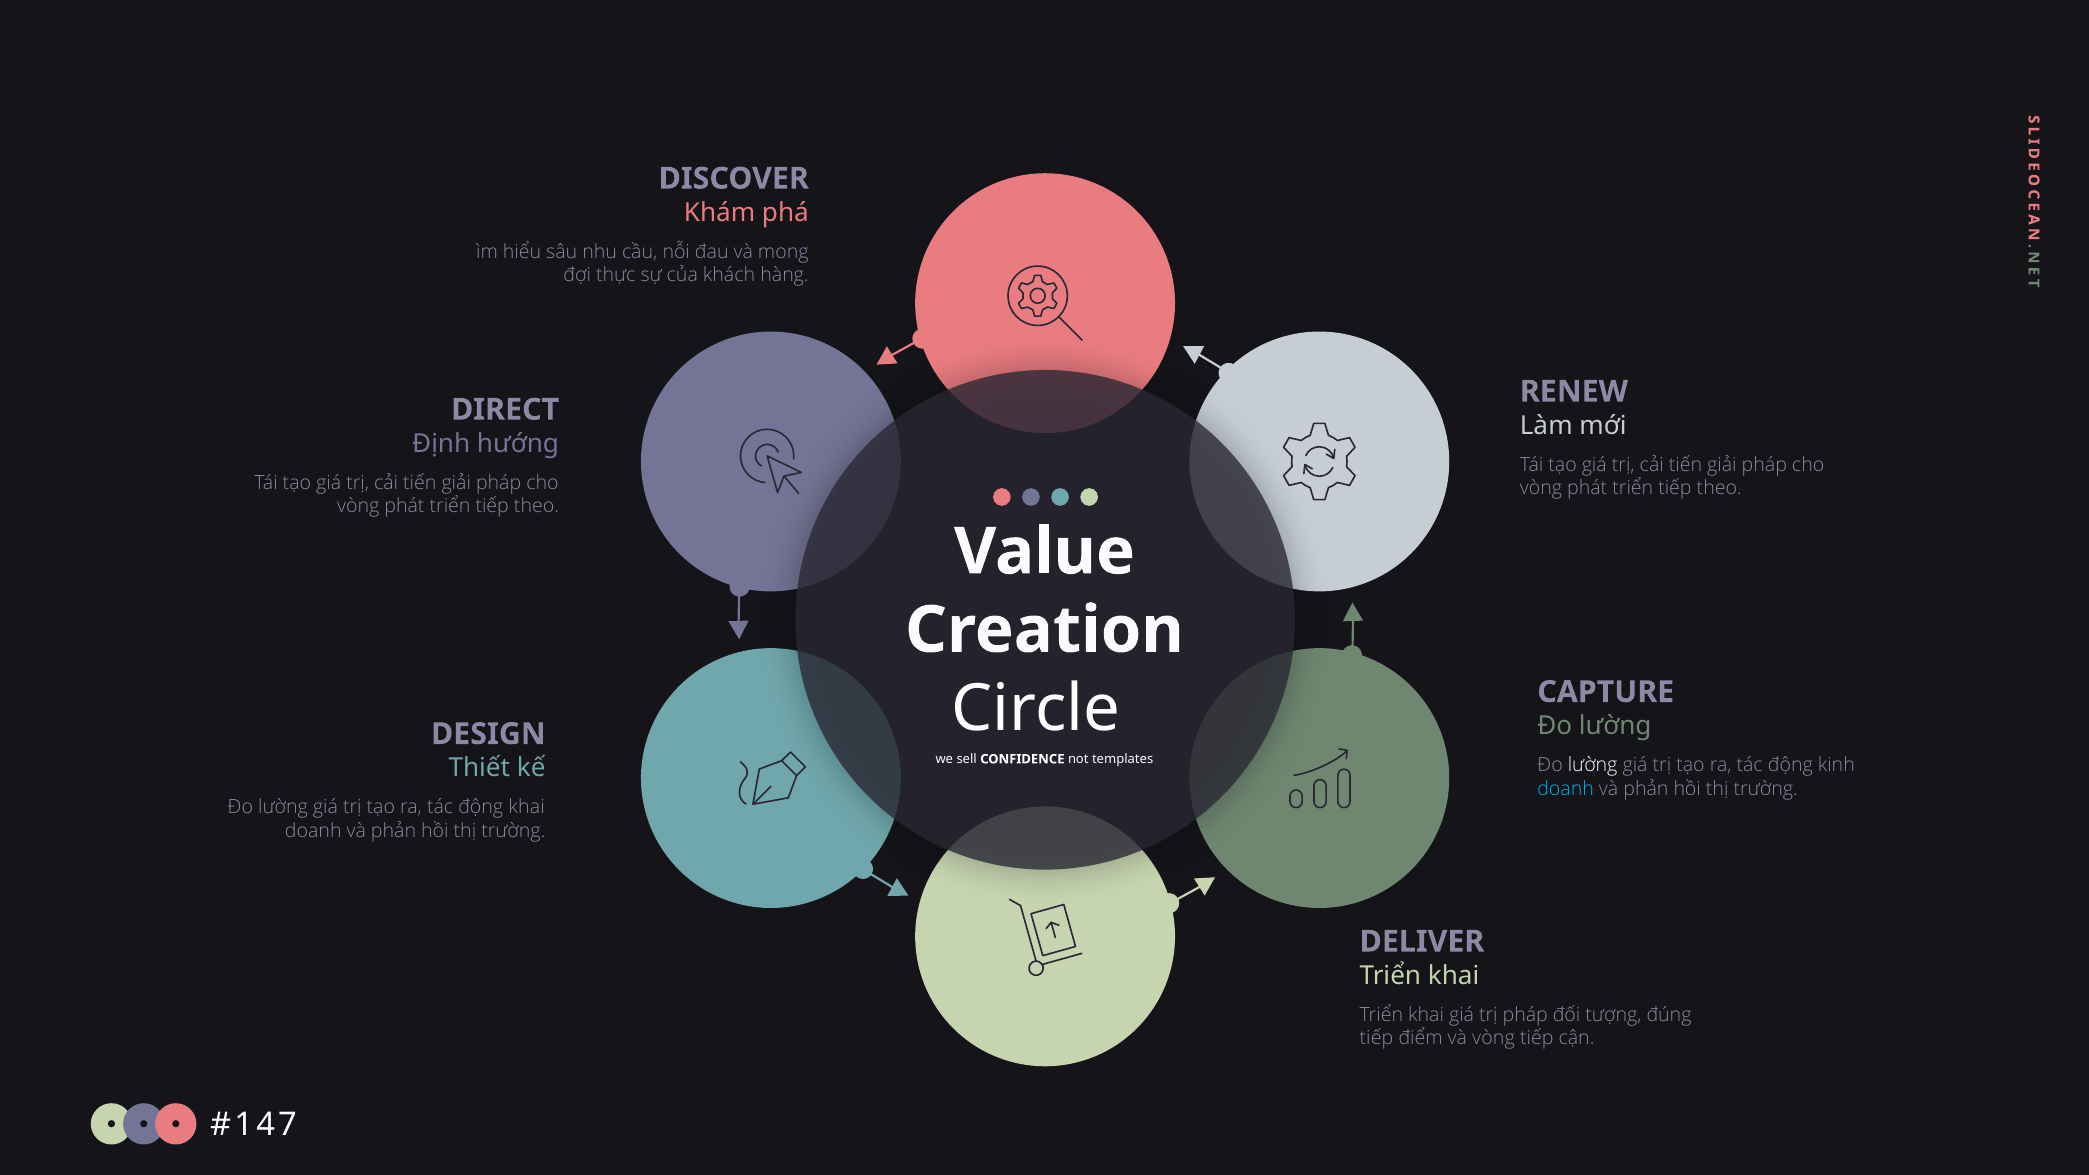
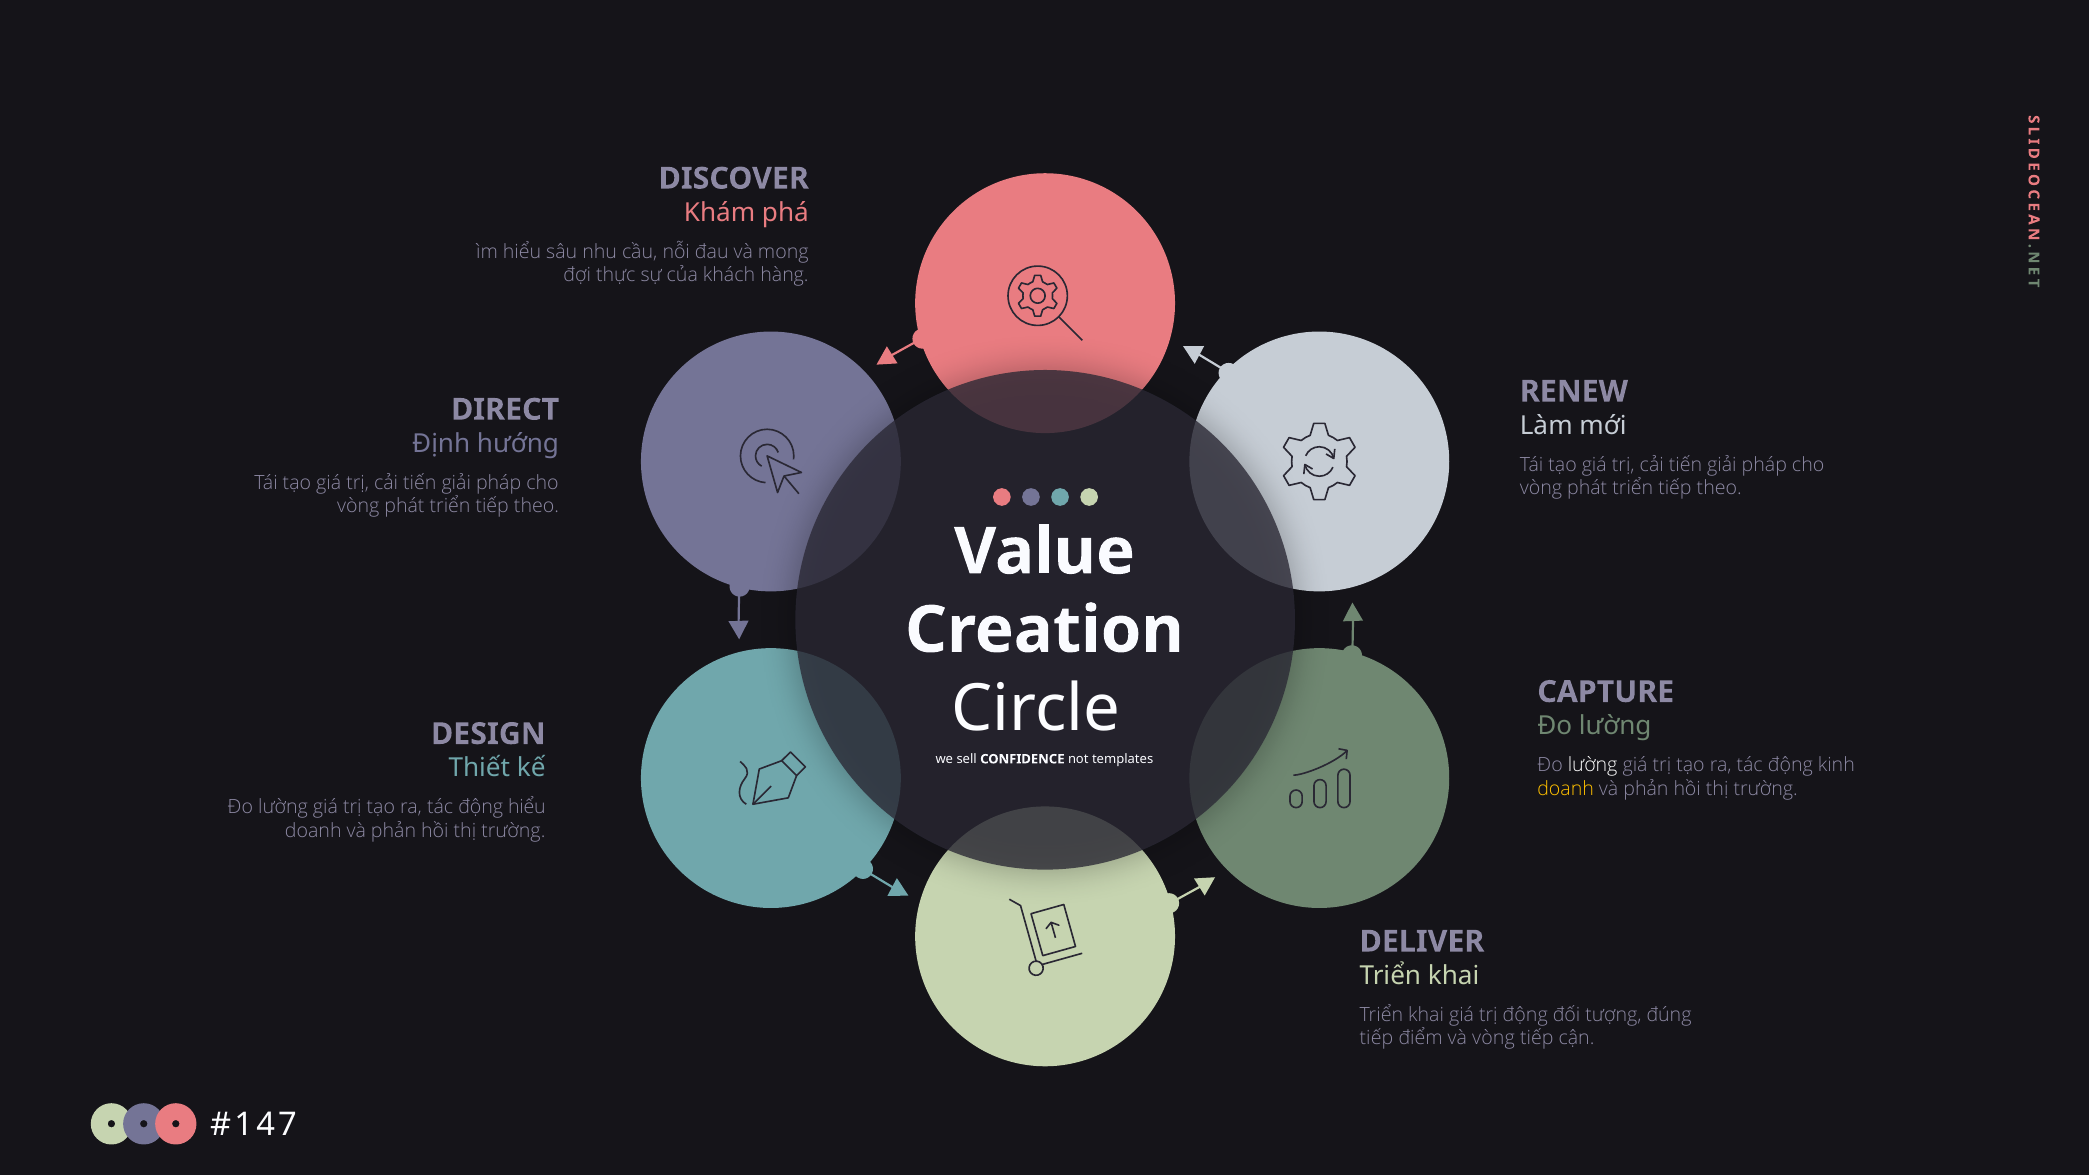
doanh colour: light blue -> yellow (1566, 789)
động khai: khai -> hiểu (527, 807)
trị pháp: pháp -> động (1525, 1015)
